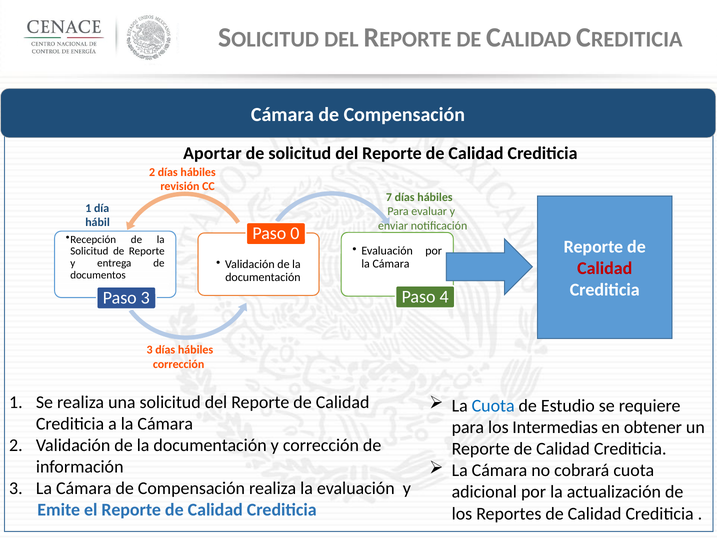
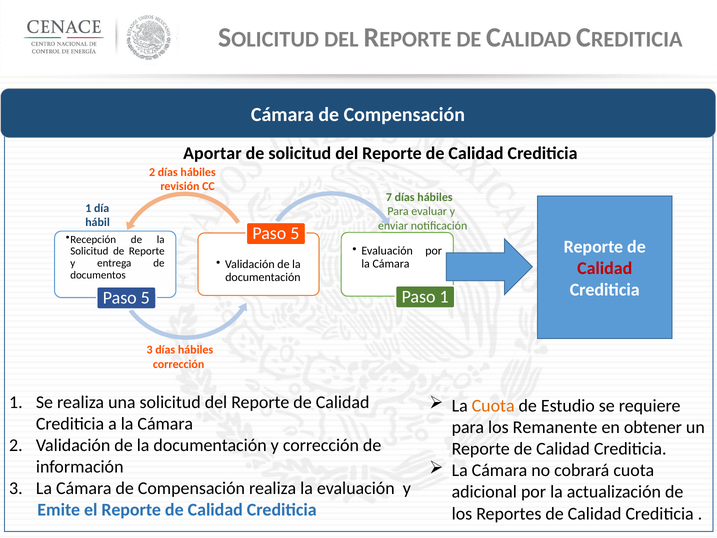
0: 0 -> 5 (295, 233)
4: 4 -> 1 (444, 297)
3: 3 -> 5 (145, 298)
Cuota colour: blue -> orange (493, 406)
Intermedias: Intermedias -> Remanente (555, 427)
